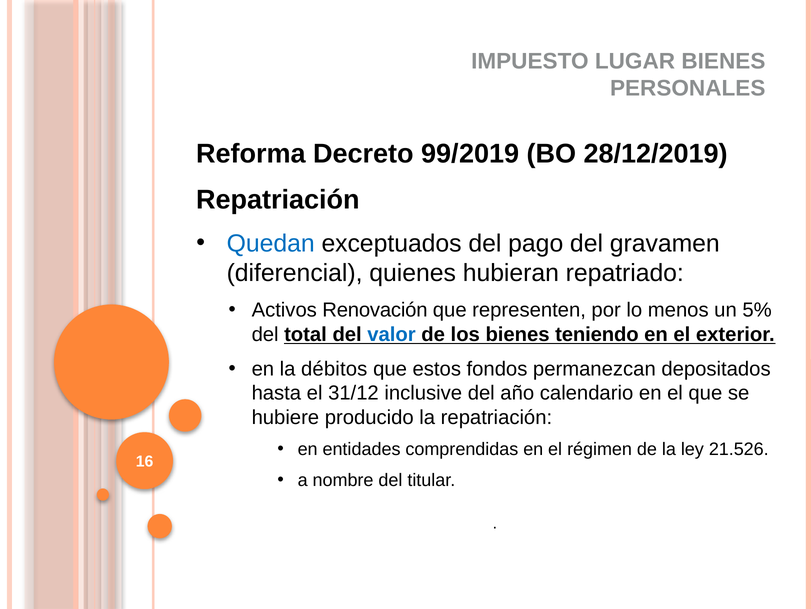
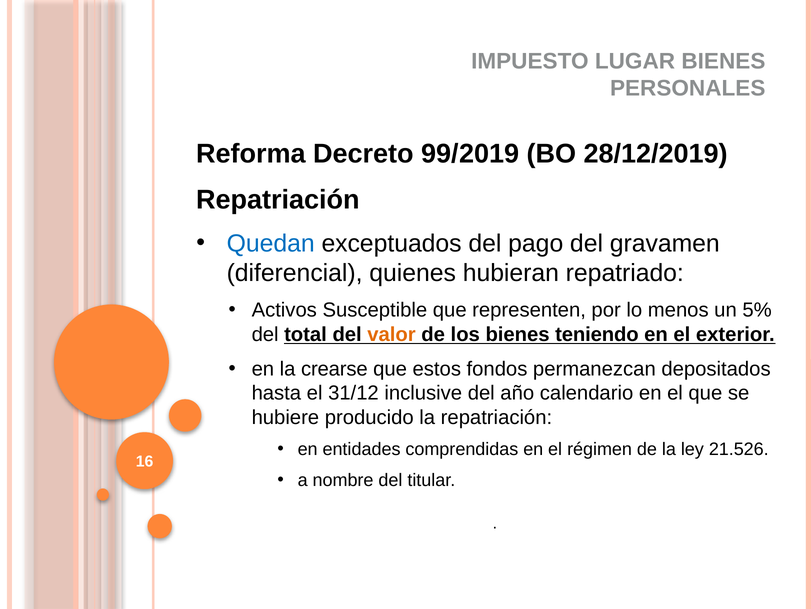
Renovación: Renovación -> Susceptible (375, 310)
valor colour: blue -> orange (392, 334)
débitos: débitos -> crearse (334, 368)
